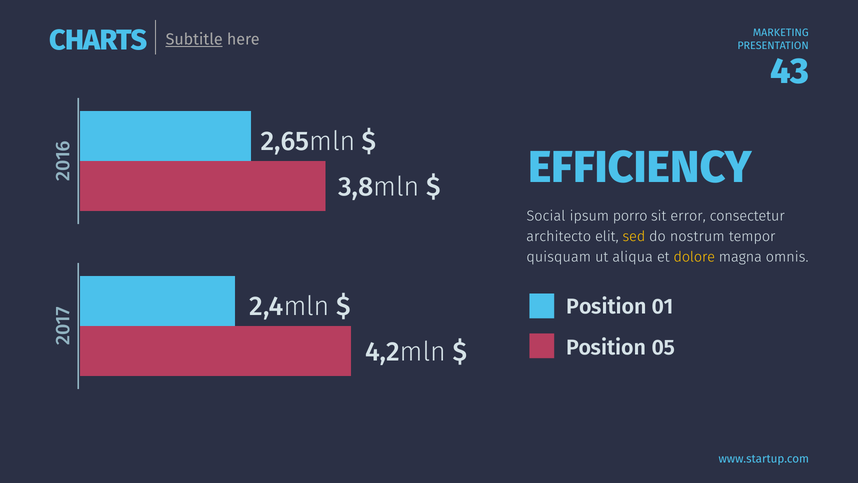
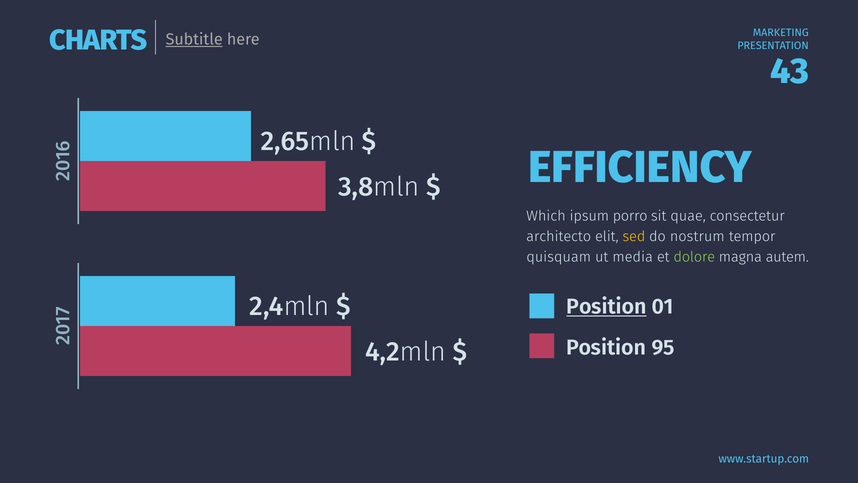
Social: Social -> Which (546, 216)
error: error -> quae (688, 216)
aliqua: aliqua -> media (633, 257)
dolore colour: yellow -> light green (694, 257)
omnis: omnis -> autem (787, 257)
Position underline: none -> present (606, 307)
05: 05 -> 95 (663, 347)
